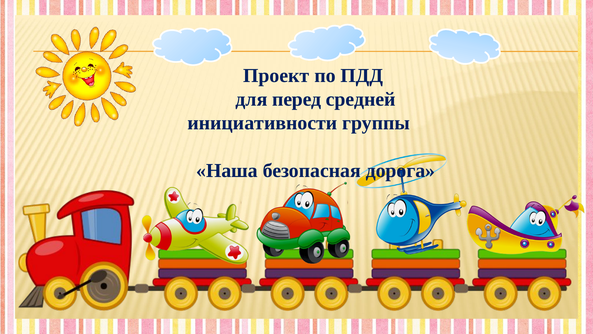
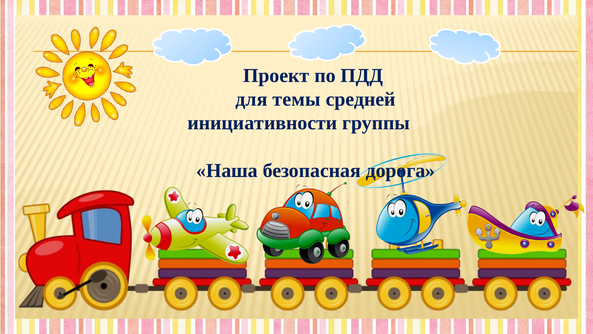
перед: перед -> темы (297, 99)
